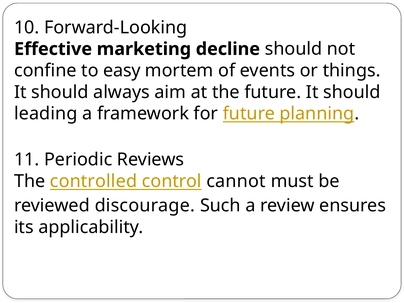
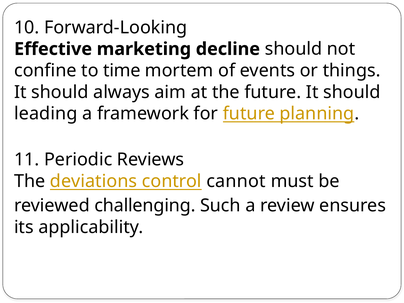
easy: easy -> time (122, 71)
controlled: controlled -> deviations (94, 181)
discourage: discourage -> challenging (145, 206)
